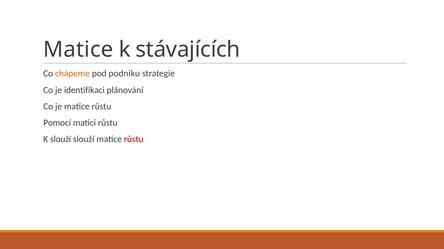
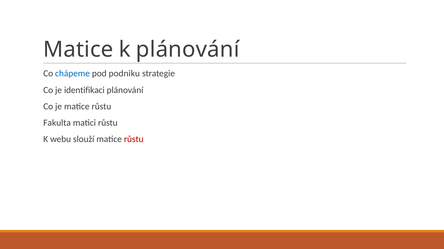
k stávajících: stávajících -> plánování (188, 50)
chápeme colour: orange -> blue (73, 74)
Pomocí: Pomocí -> Fakulta (57, 123)
K slouží: slouží -> webu (61, 140)
